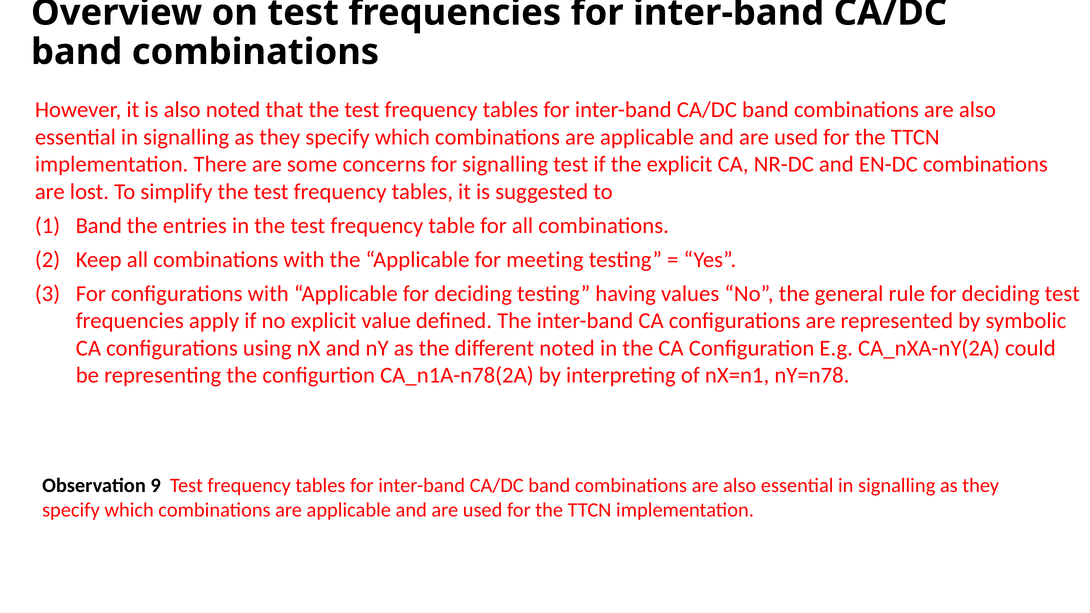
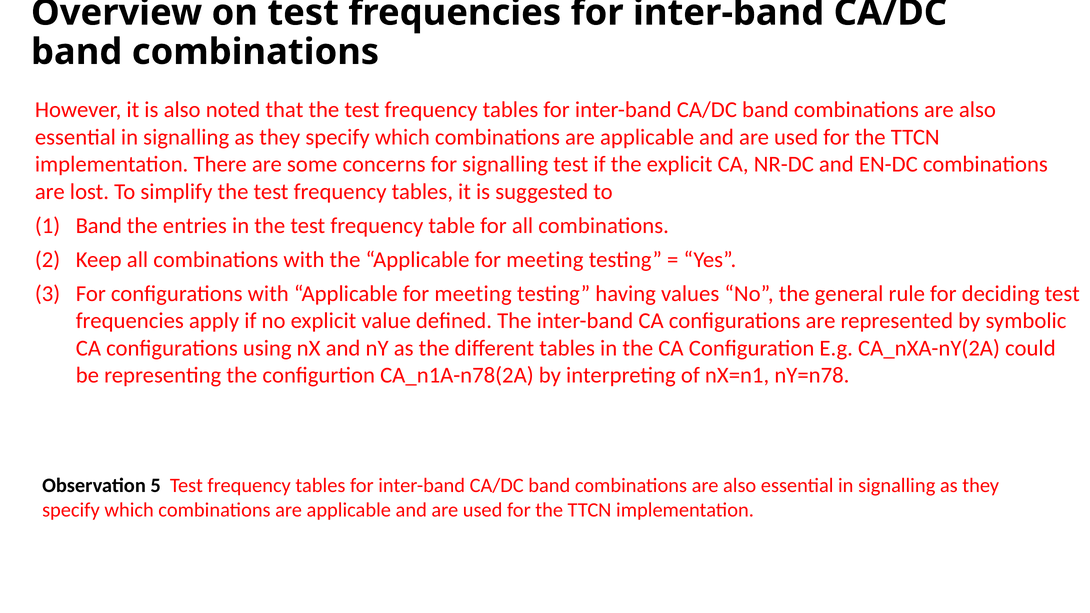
with Applicable for deciding: deciding -> meeting (473, 294)
different noted: noted -> tables (567, 348)
9: 9 -> 5 (156, 486)
